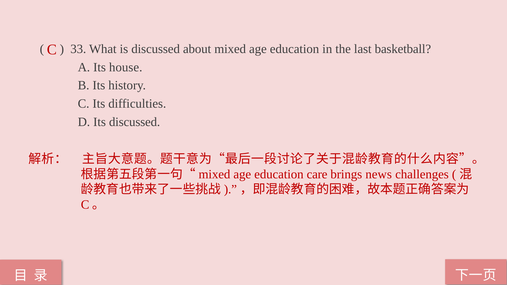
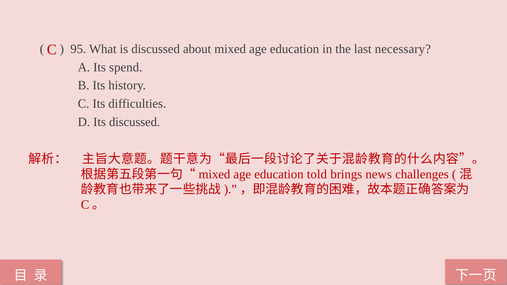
33: 33 -> 95 (78, 49)
basketball: basketball -> necessary (403, 49)
house: house -> spend (126, 67)
care: care -> told (317, 174)
